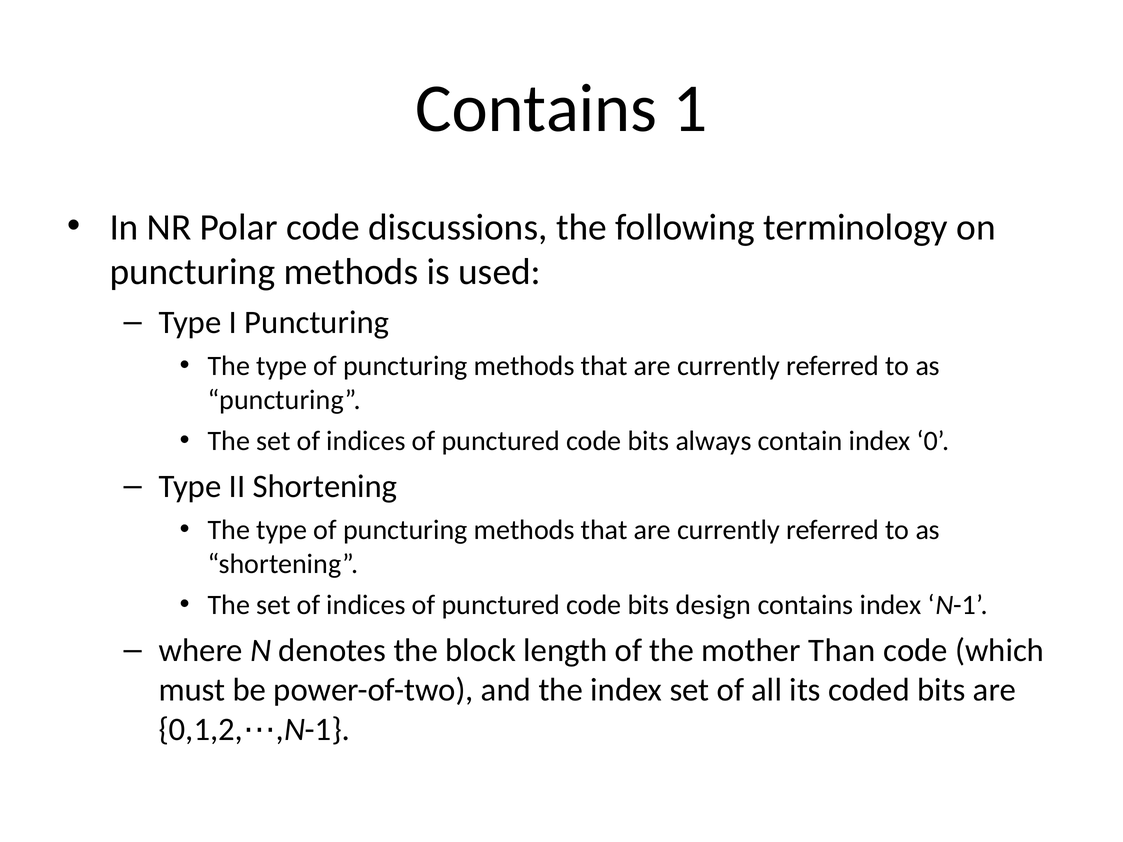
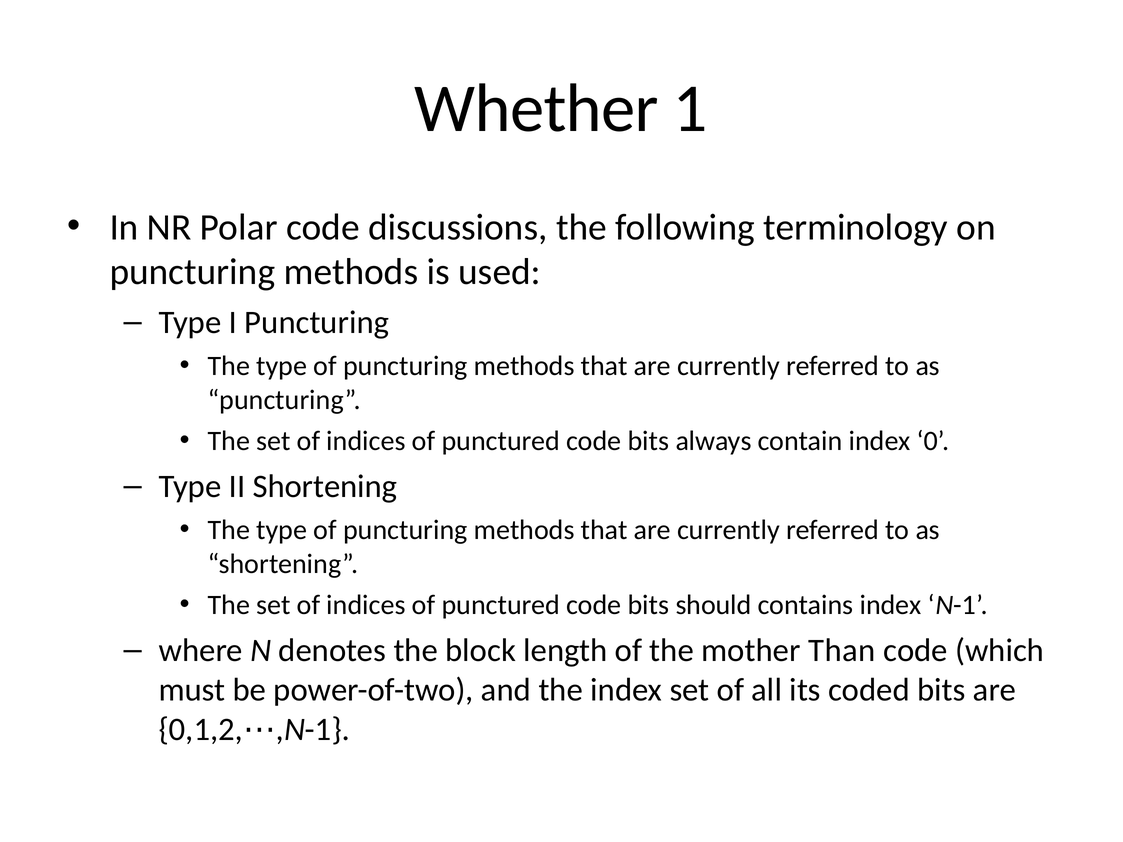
Contains: Contains -> Whether (536, 109)
design: design -> should (714, 605)
